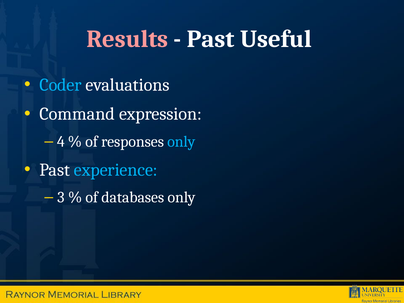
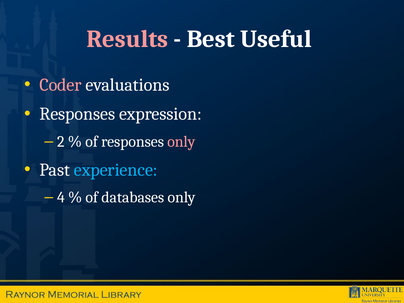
Past: Past -> Best (211, 39)
Coder colour: light blue -> pink (61, 85)
Command: Command -> Responses (77, 114)
4: 4 -> 2 (61, 142)
only colour: light blue -> pink (181, 142)
3: 3 -> 4 (61, 197)
